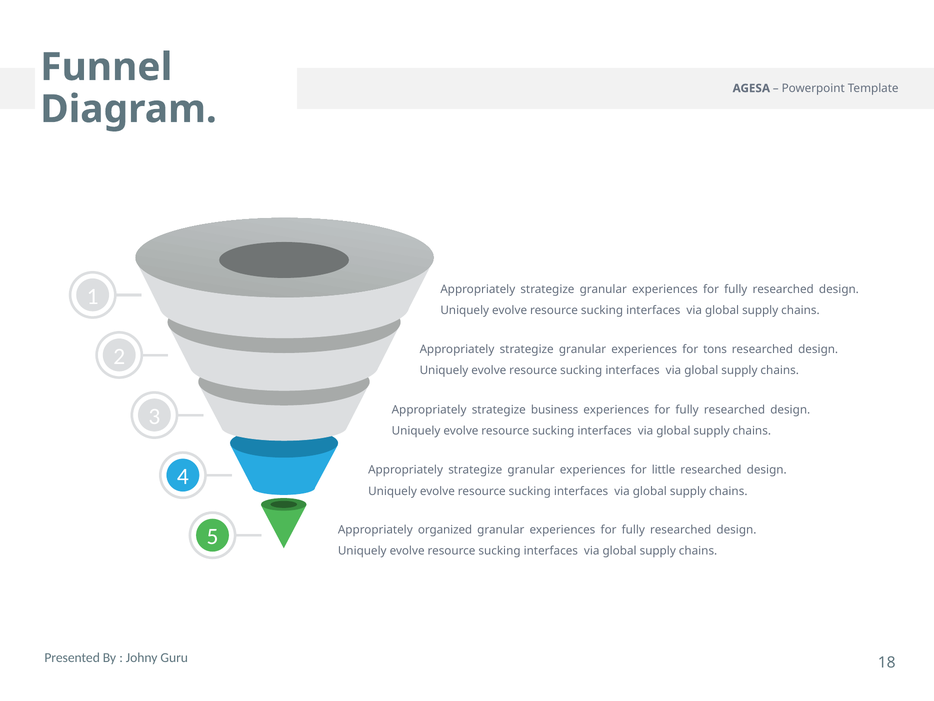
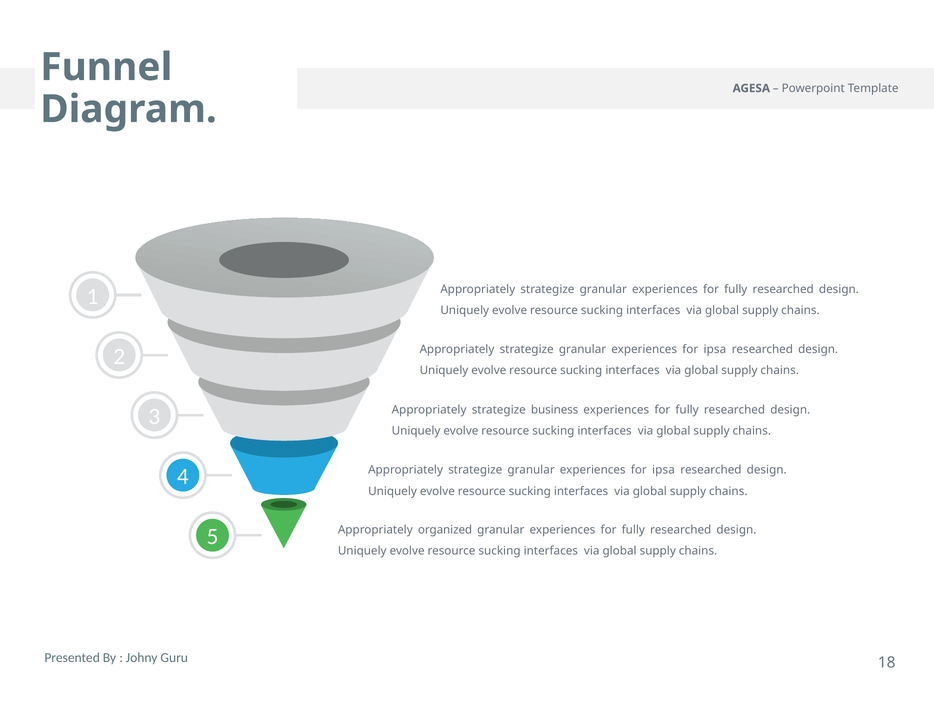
tons: tons -> ipsa (715, 349)
little: little -> ipsa (663, 470)
